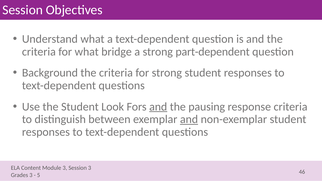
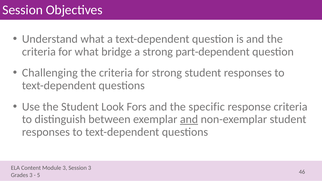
Background: Background -> Challenging (50, 73)
and underline: present -> none (158, 107)
pausing: pausing -> specific (207, 107)
